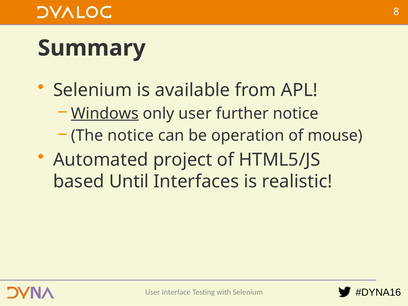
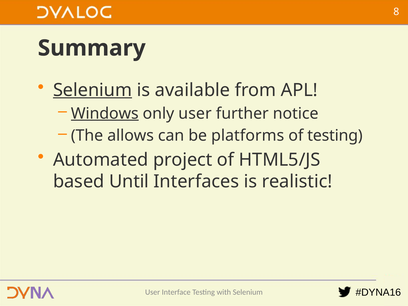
Selenium underline: none -> present (93, 90)
The notice: notice -> allows (131, 136)
operation: operation -> platforms (248, 136)
of mouse: mouse -> testing (335, 136)
